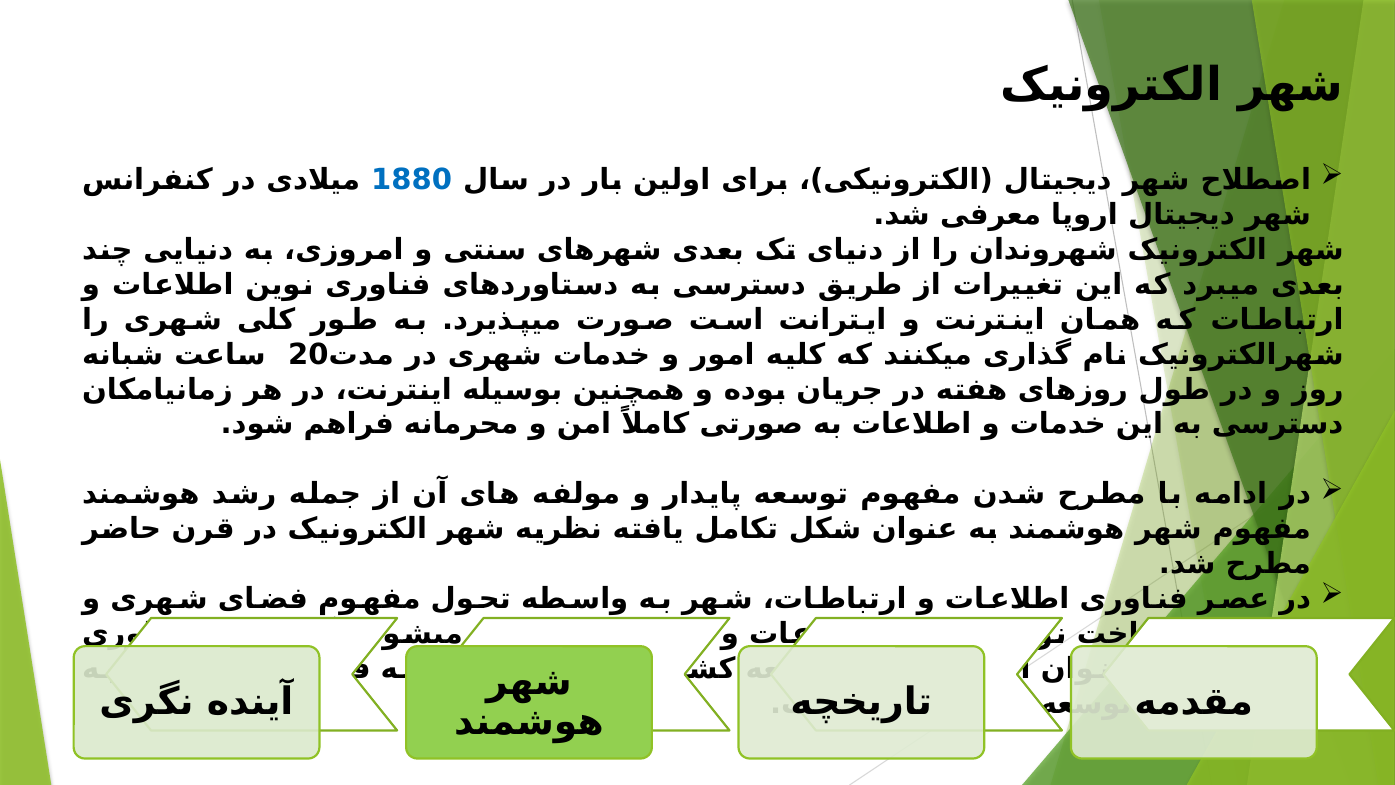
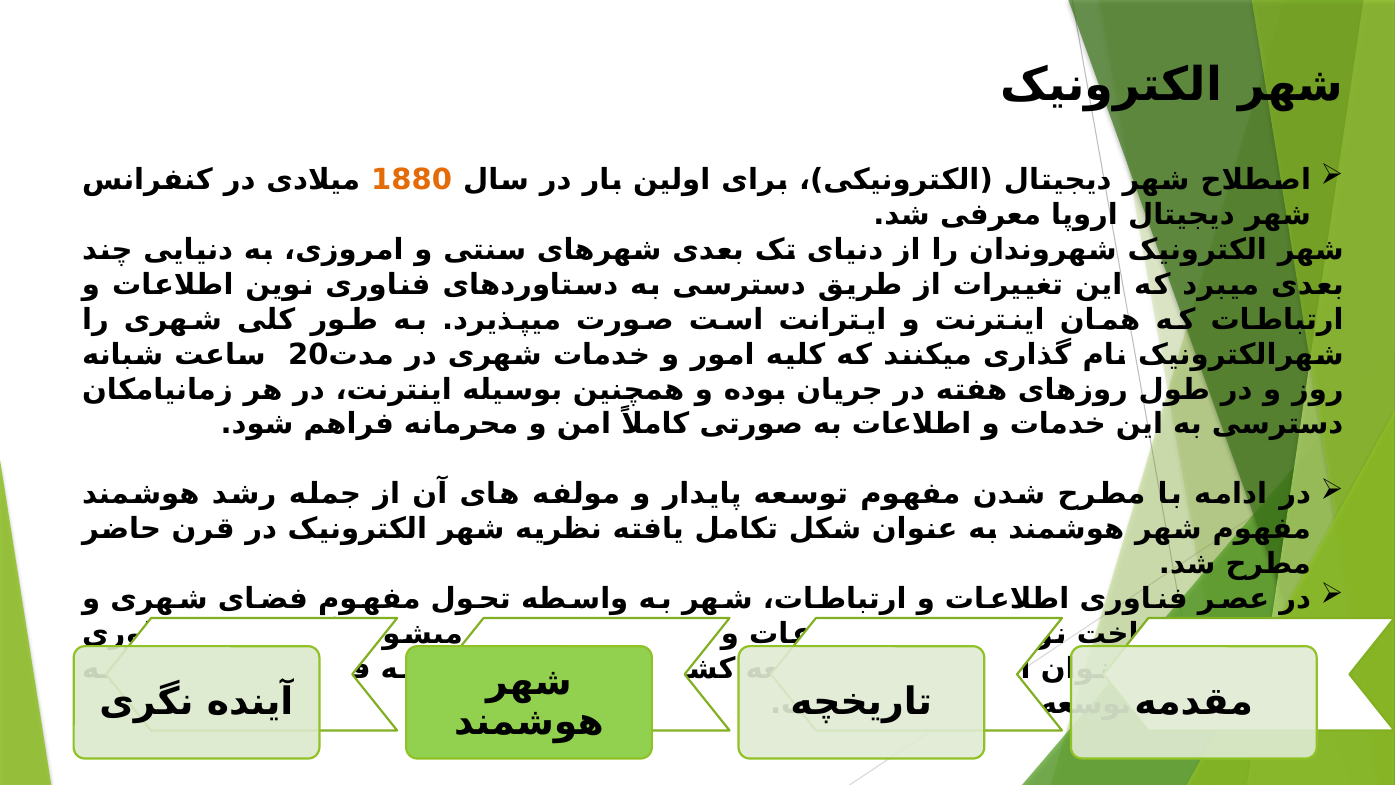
1880 colour: blue -> orange (412, 180)
